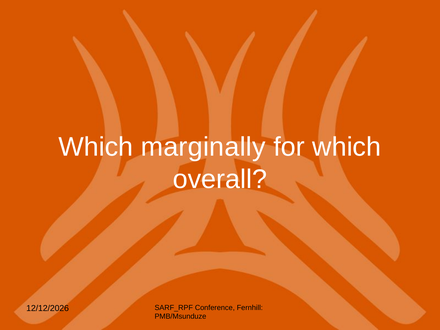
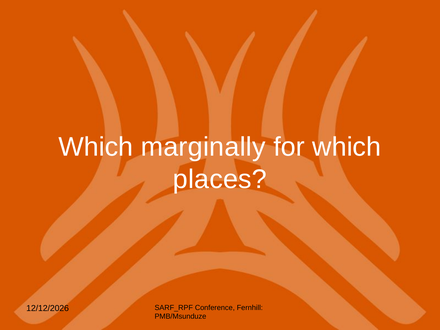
overall: overall -> places (220, 179)
